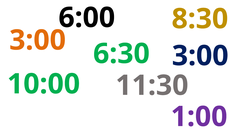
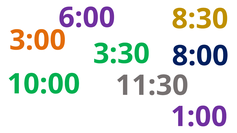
6:00 colour: black -> purple (87, 18)
6:30: 6:30 -> 3:30 (121, 54)
3:00: 3:00 -> 8:00 (200, 56)
